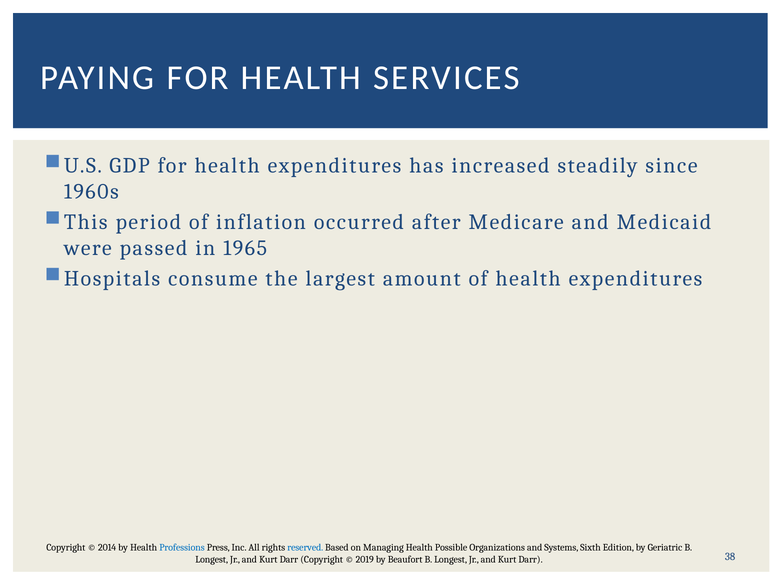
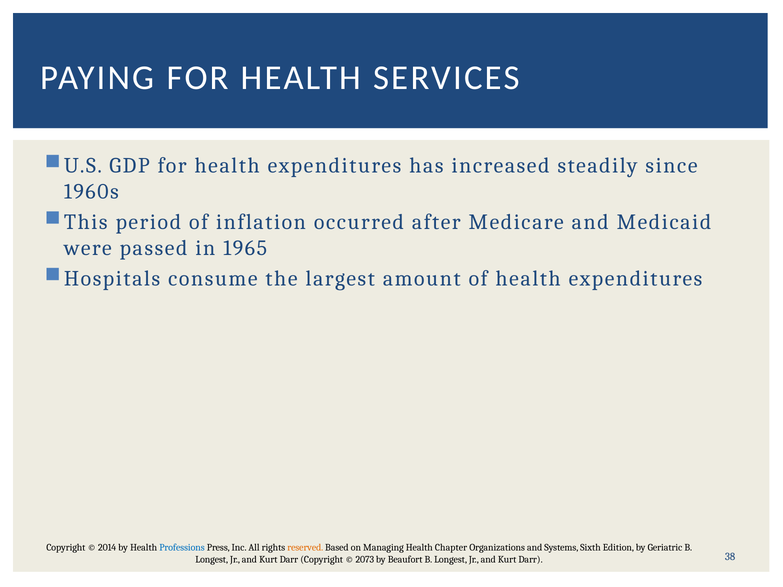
reserved colour: blue -> orange (305, 548)
Possible: Possible -> Chapter (451, 548)
2019: 2019 -> 2073 (365, 560)
